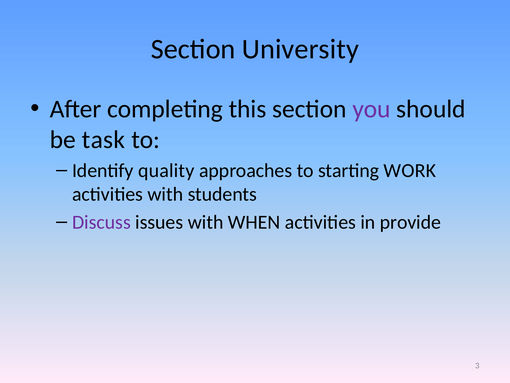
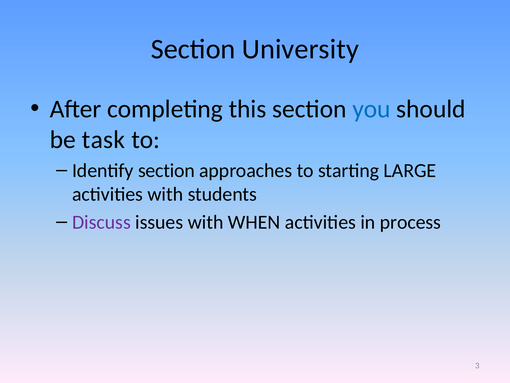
you colour: purple -> blue (371, 109)
Identify quality: quality -> section (166, 170)
WORK: WORK -> LARGE (410, 170)
provide: provide -> process (410, 222)
